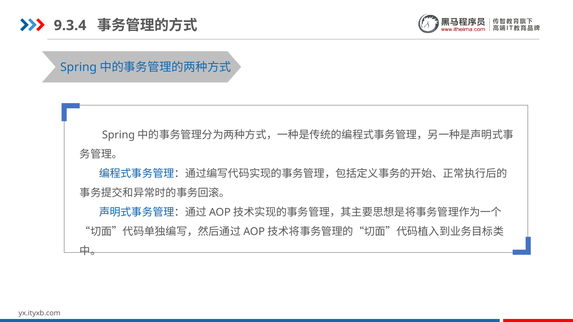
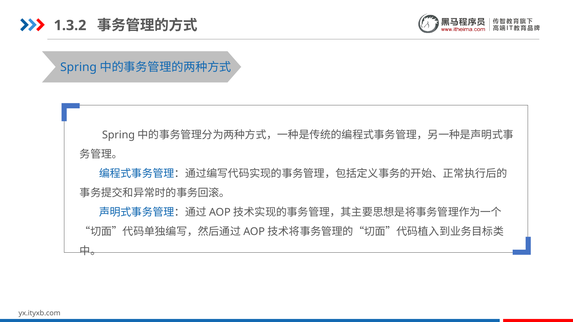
9.3.4: 9.3.4 -> 1.3.2 (70, 25)
